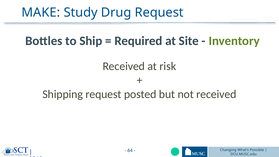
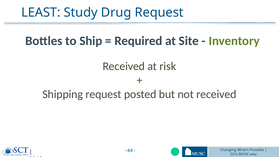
MAKE: MAKE -> LEAST (41, 13)
